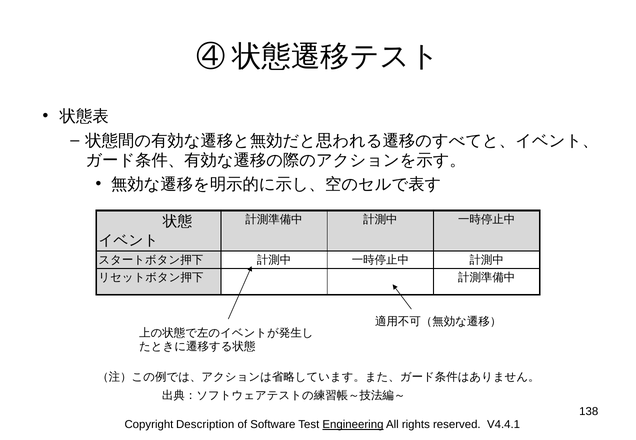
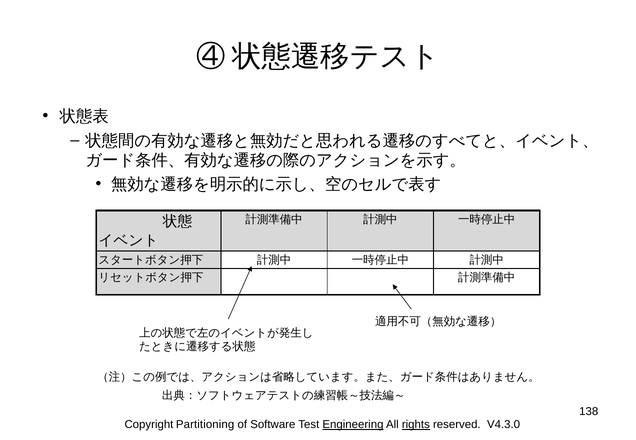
Description: Description -> Partitioning (205, 425)
rights underline: none -> present (416, 425)
V4.4.1: V4.4.1 -> V4.3.0 (504, 425)
